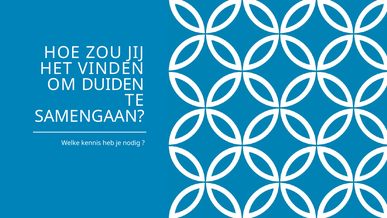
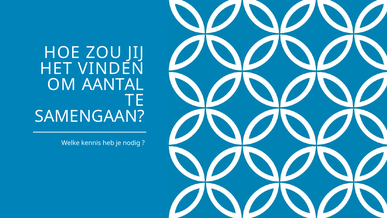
DUIDEN: DUIDEN -> AANTAL (113, 84)
